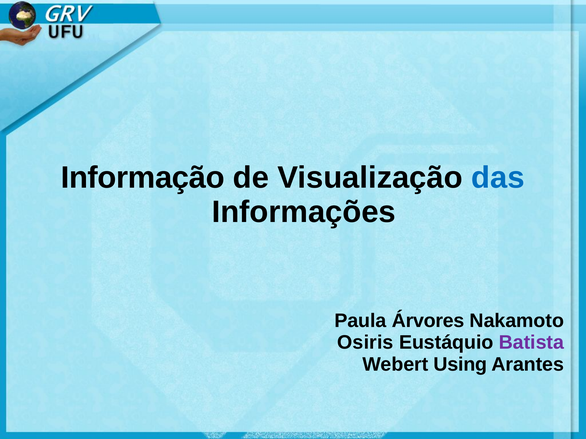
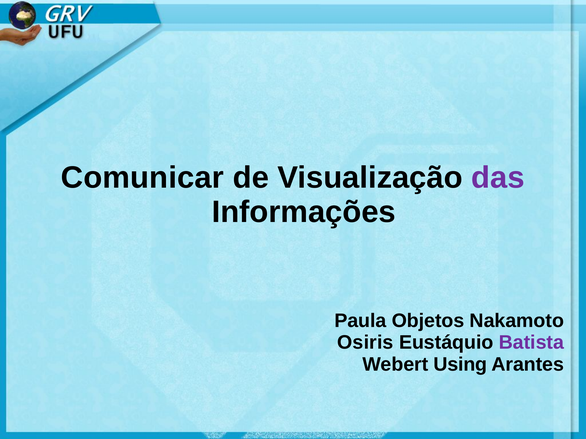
Informação: Informação -> Comunicar (142, 178)
das colour: blue -> purple (498, 178)
Árvores: Árvores -> Objetos (428, 321)
